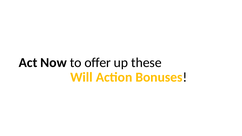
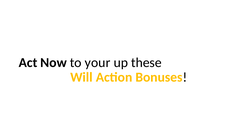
offer: offer -> your (98, 63)
